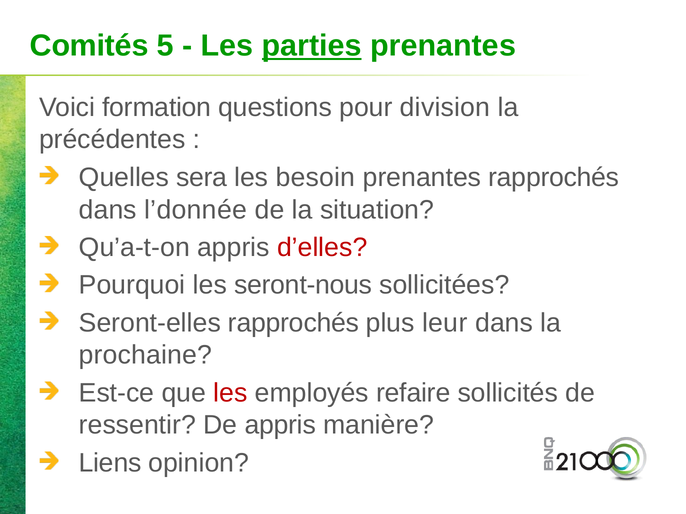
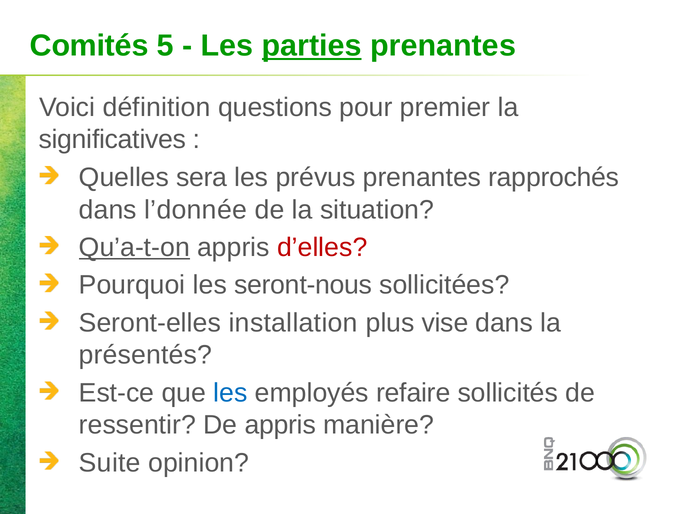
formation: formation -> définition (157, 107)
division: division -> premier (445, 107)
précédentes: précédentes -> significatives (112, 140)
besoin: besoin -> prévus (316, 178)
Qu’a-t-on underline: none -> present (134, 248)
Seront-elles rapprochés: rapprochés -> installation (293, 323)
leur: leur -> vise (445, 323)
prochaine: prochaine -> présentés (145, 356)
les colour: red -> blue (230, 393)
Liens: Liens -> Suite (110, 463)
